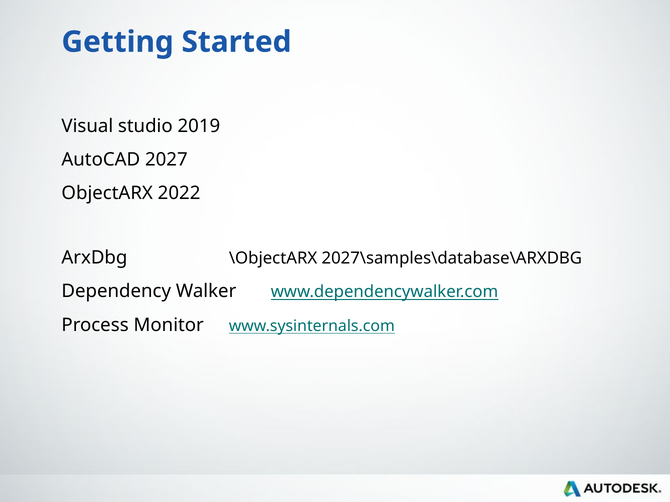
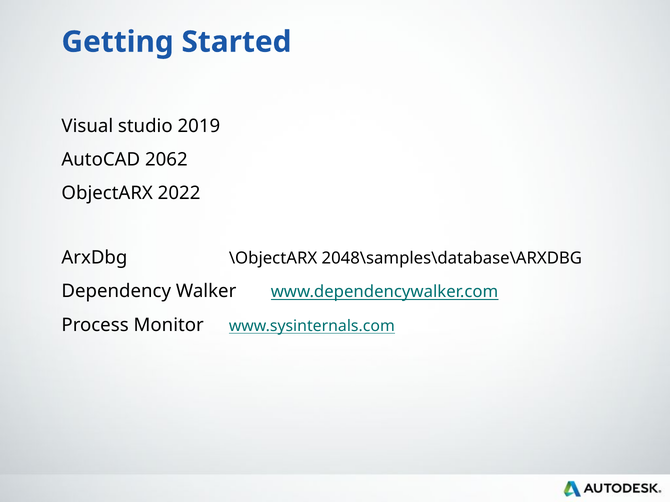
2027: 2027 -> 2062 (166, 160)
2027\samples\database\ARXDBG: 2027\samples\database\ARXDBG -> 2048\samples\database\ARXDBG (452, 259)
